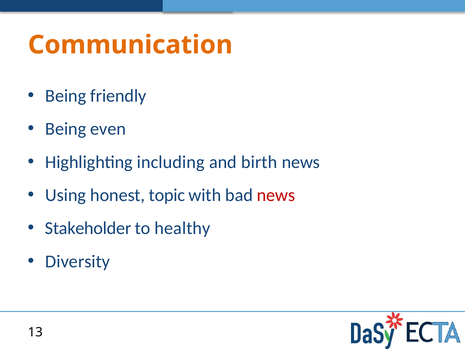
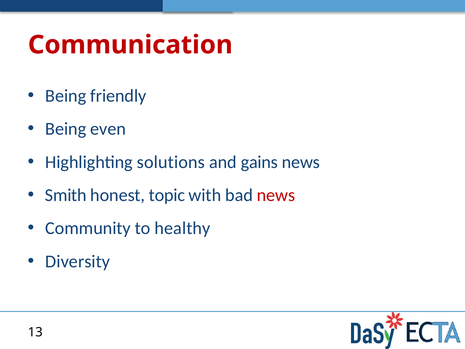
Communication colour: orange -> red (130, 45)
including: including -> solutions (171, 162)
birth: birth -> gains (259, 162)
Using: Using -> Smith (66, 195)
Stakeholder: Stakeholder -> Community (88, 228)
